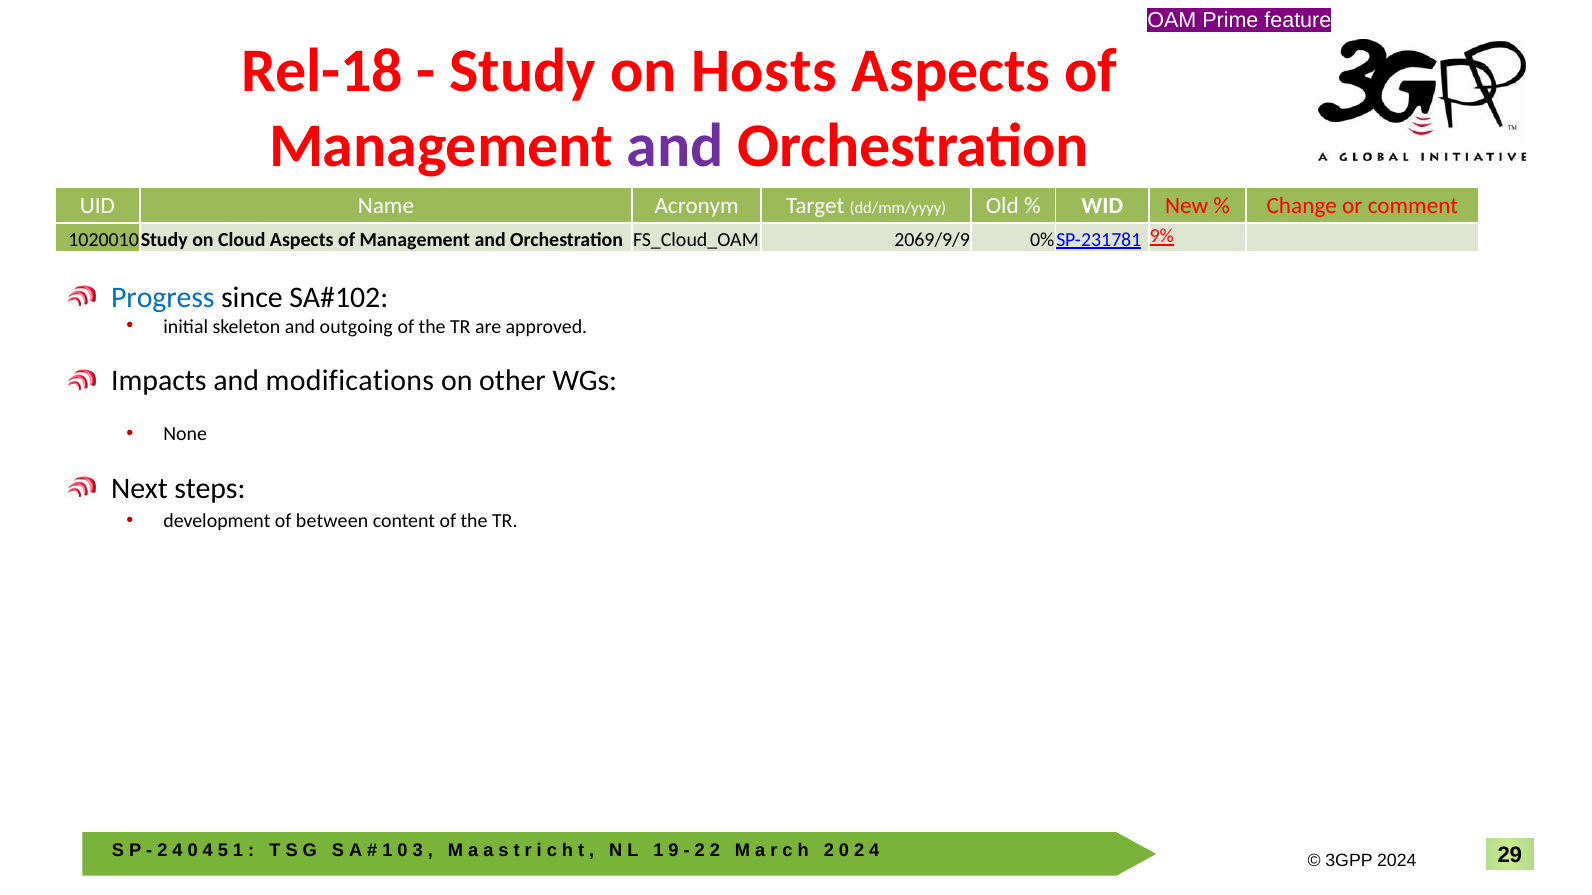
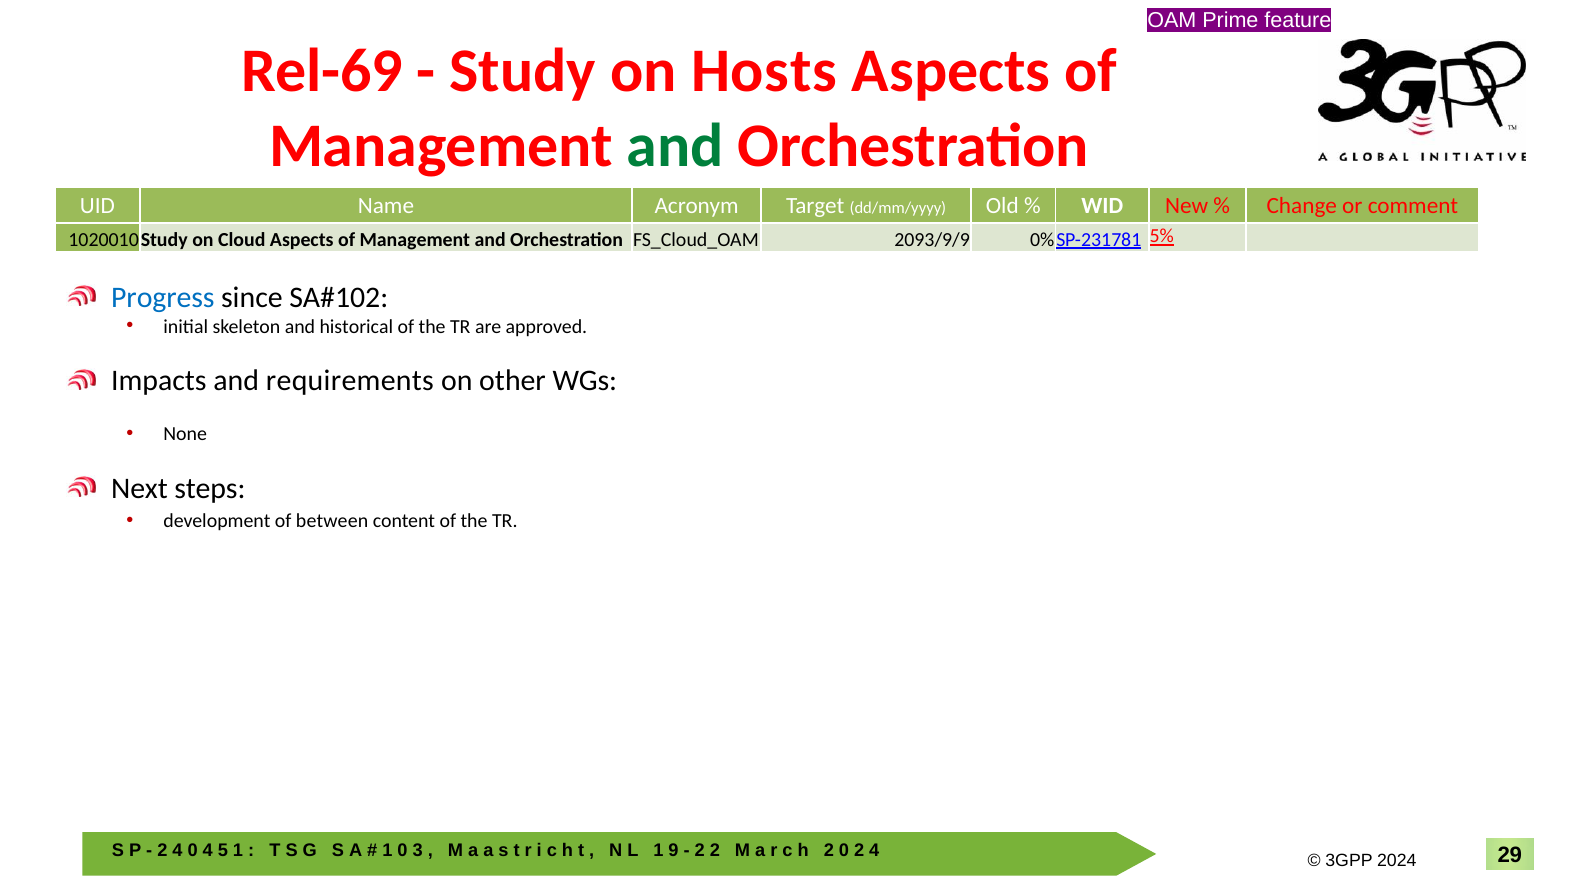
Rel-18: Rel-18 -> Rel-69 (322, 72)
and colour: purple -> green (675, 146)
2069/9/9: 2069/9/9 -> 2093/9/9 (932, 240)
9%: 9% -> 5% (1162, 236)
outgoing: outgoing -> historical (356, 327)
modifications: modifications -> requirements (350, 381)
